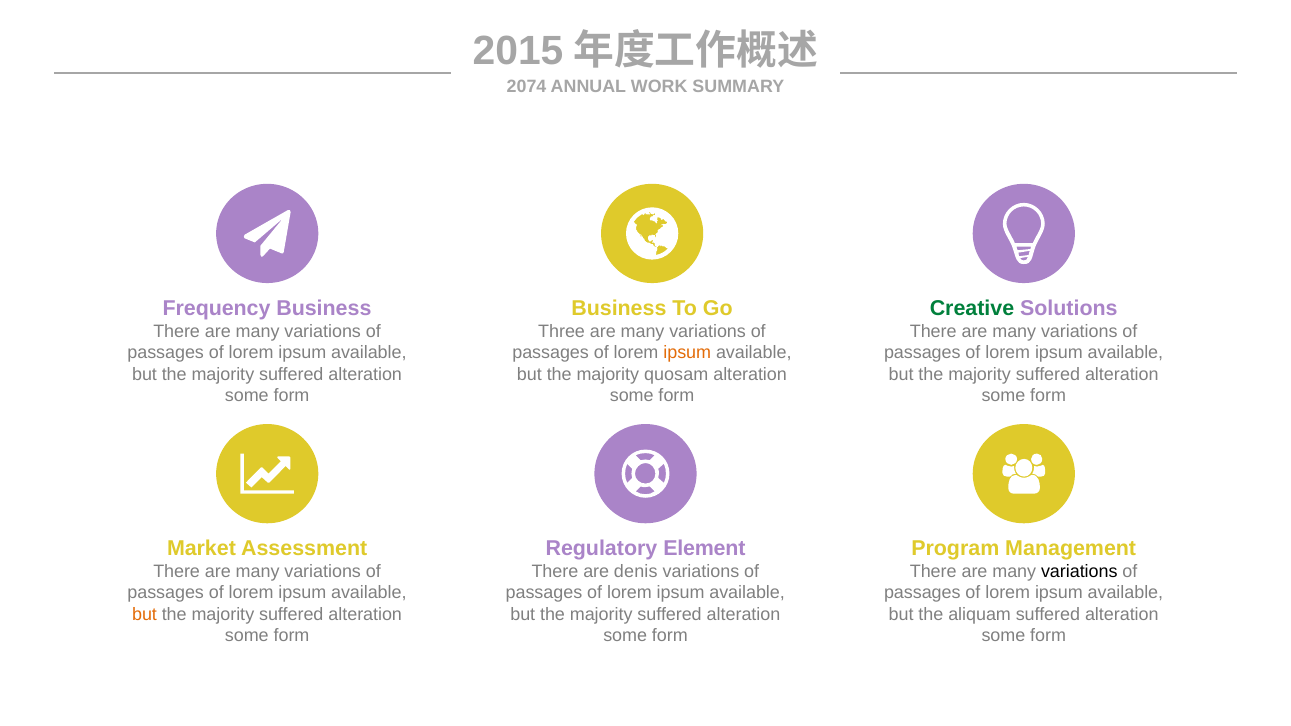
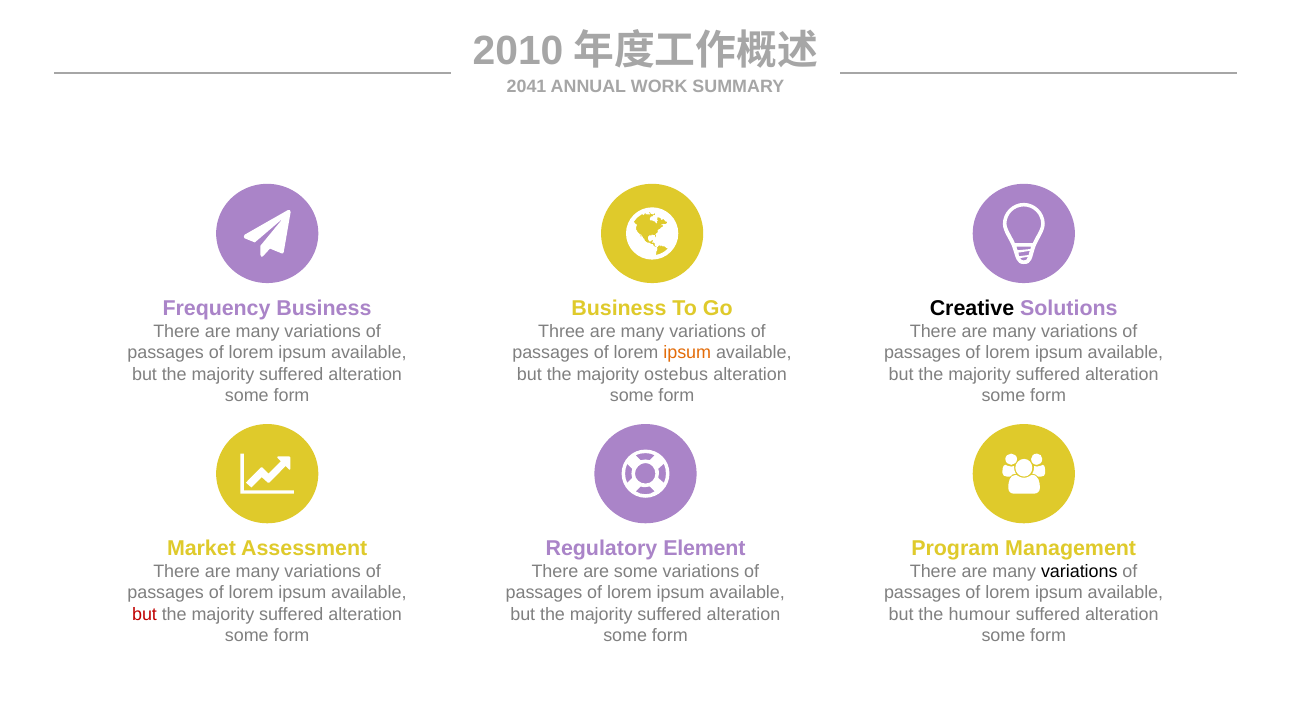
2015: 2015 -> 2010 (518, 51)
2074: 2074 -> 2041 (527, 87)
Creative colour: green -> black (972, 308)
quosam: quosam -> ostebus (676, 374)
are denis: denis -> some (636, 571)
but colour: orange -> red (145, 614)
aliquam: aliquam -> humour (979, 614)
